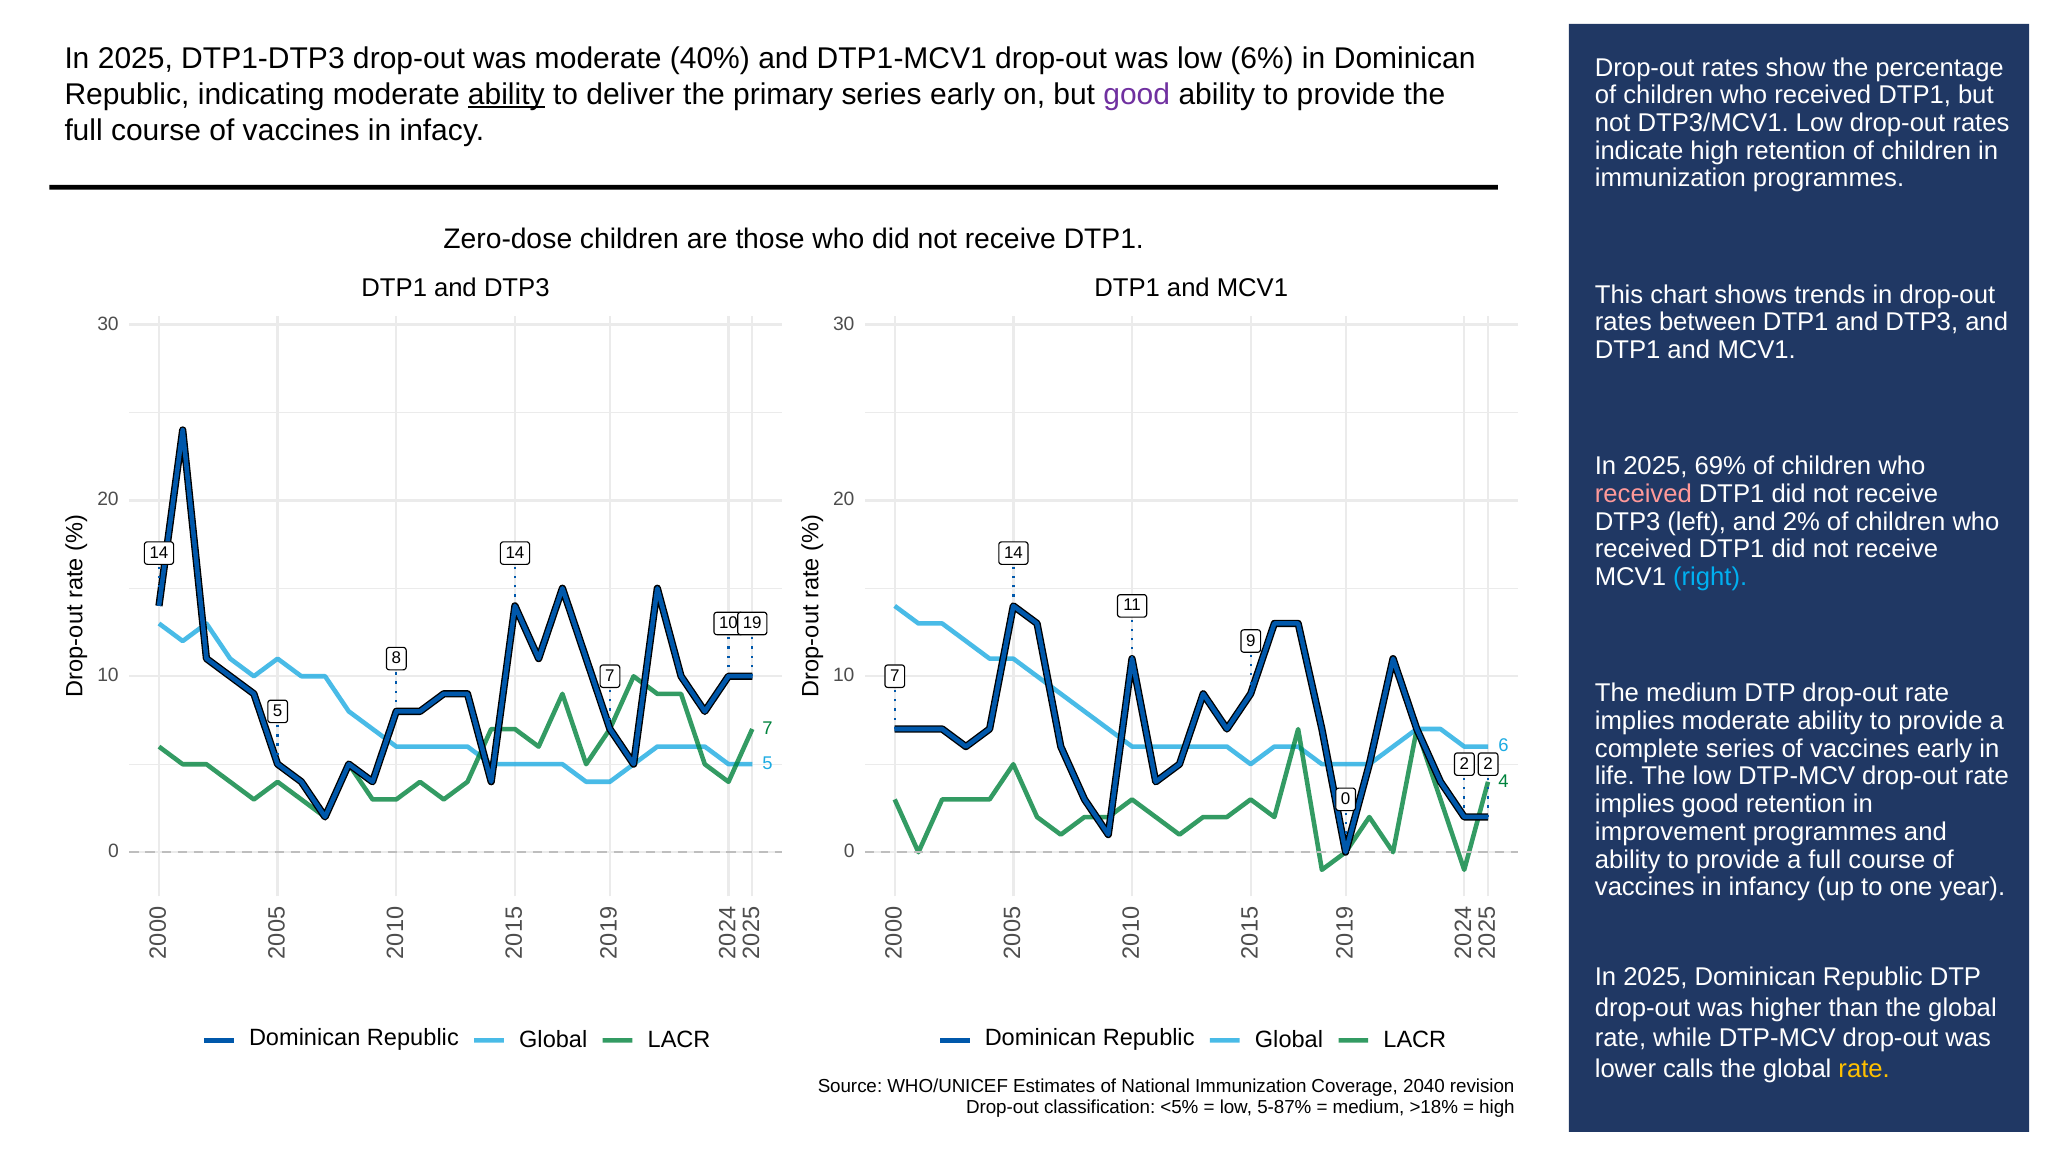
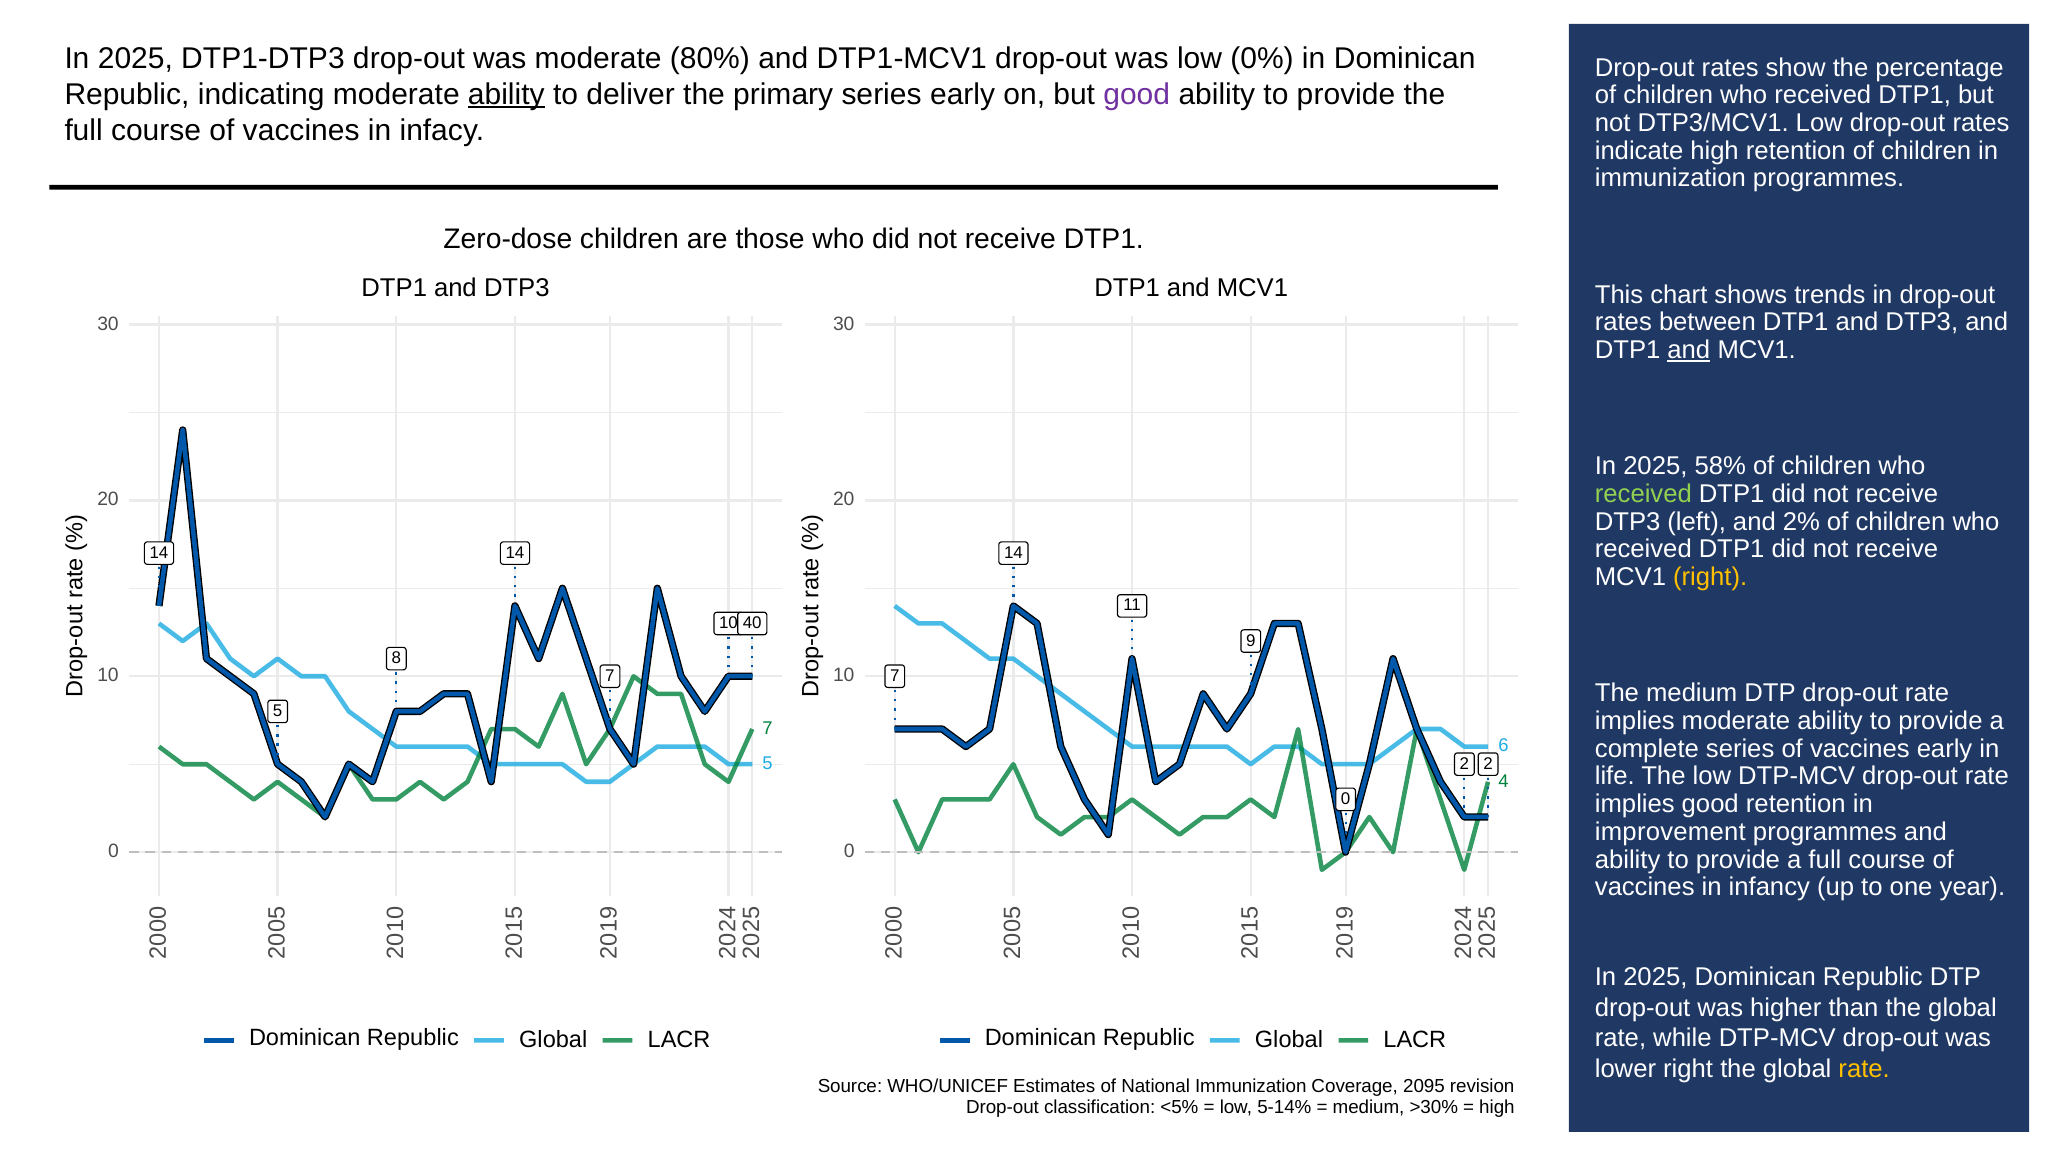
40%: 40% -> 80% (710, 58)
6%: 6% -> 0% (1262, 58)
and underline: none -> present (1689, 350)
69%: 69% -> 58% (1720, 466)
received colour: pink -> light green (1643, 494)
right colour: light blue -> yellow (1710, 577)
19: 19 -> 40 (752, 623)
lower calls: calls -> right (1688, 1069)
2040: 2040 -> 2095 (1424, 1086)
5-87%: 5-87% -> 5-14% (1284, 1107)
>18%: >18% -> >30% (1434, 1107)
